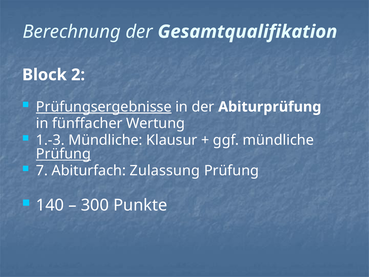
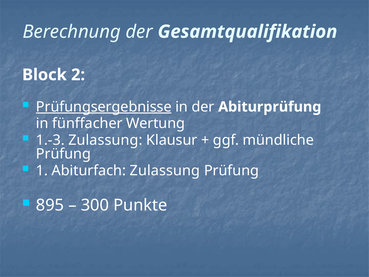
1.-3 Mündliche: Mündliche -> Zulassung (105, 140)
Prüfung underline: present -> none (63, 154)
7: 7 -> 1 (42, 171)
140: 140 -> 895 (50, 205)
